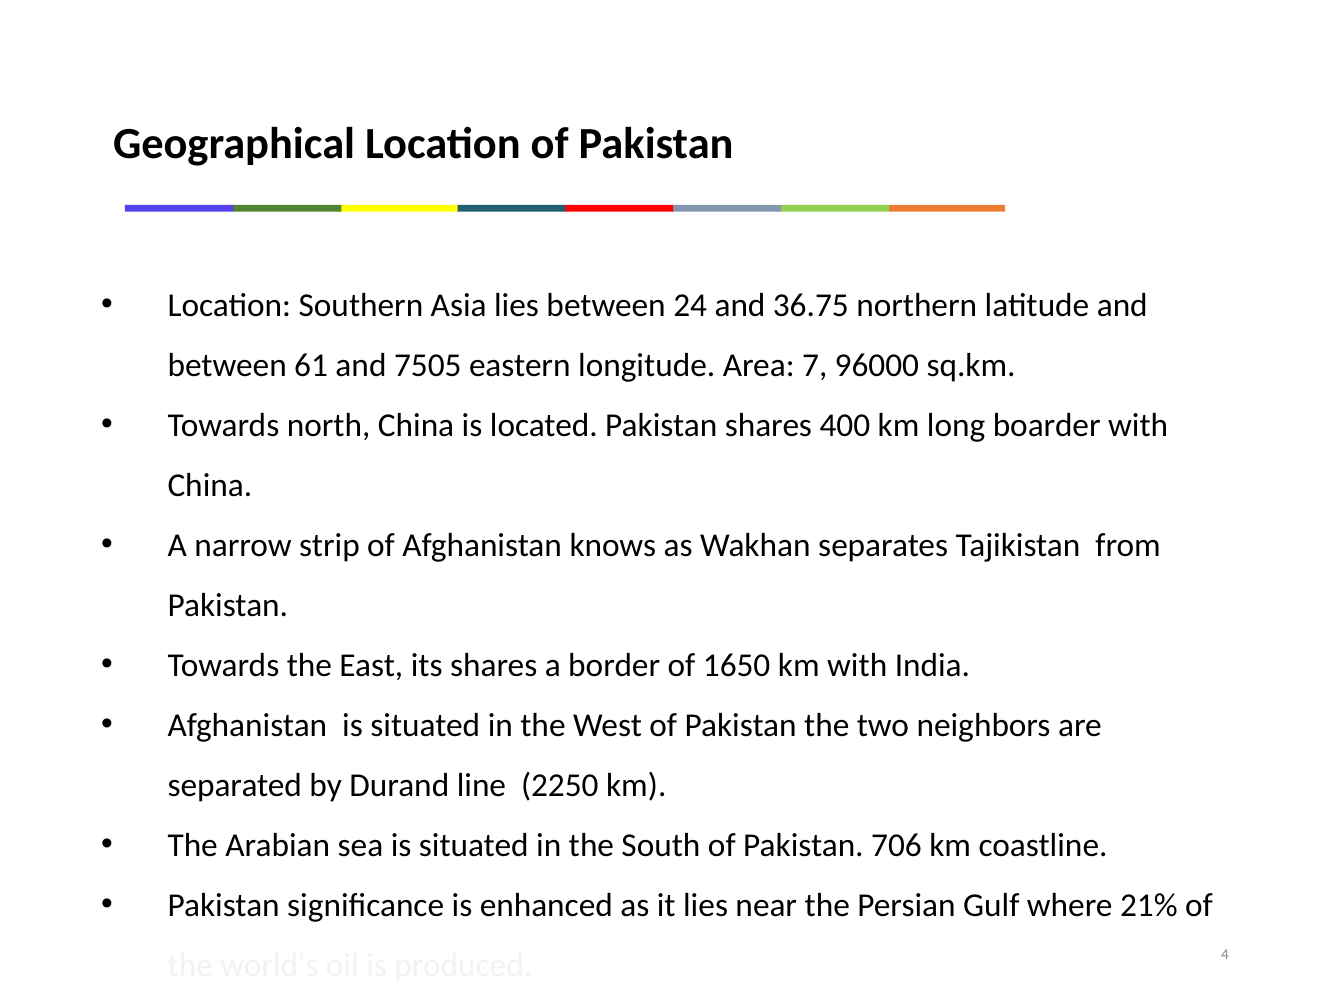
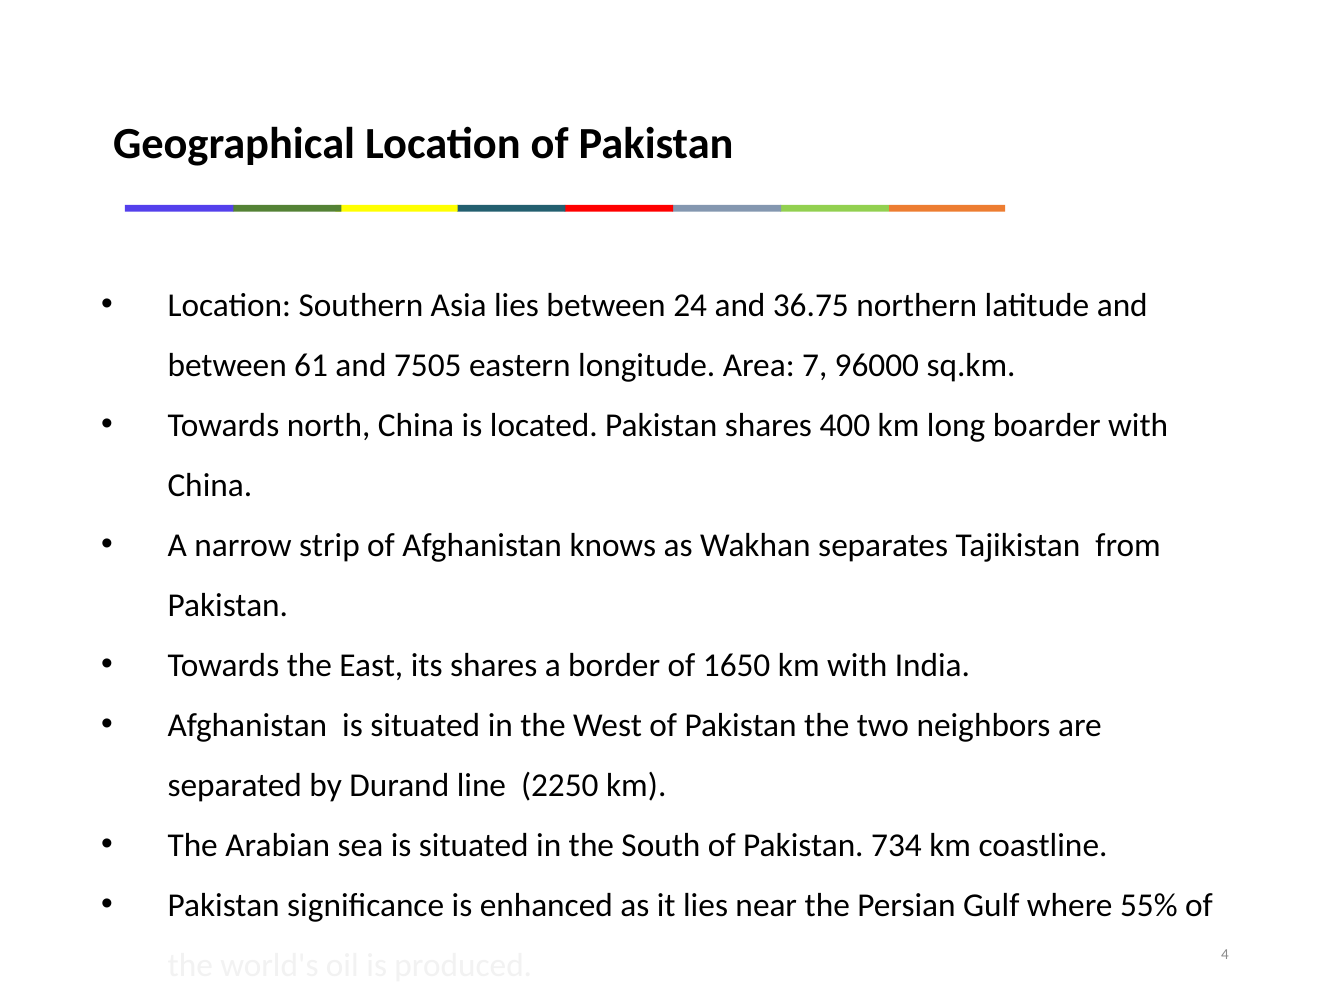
706: 706 -> 734 (896, 845)
21%: 21% -> 55% (1149, 905)
